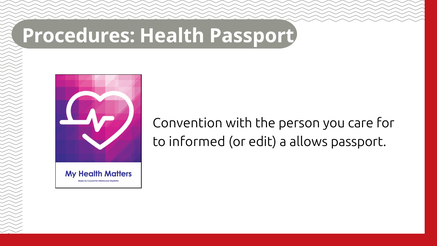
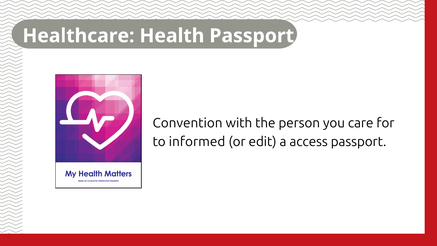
Procedures: Procedures -> Healthcare (78, 36)
allows: allows -> access (309, 142)
